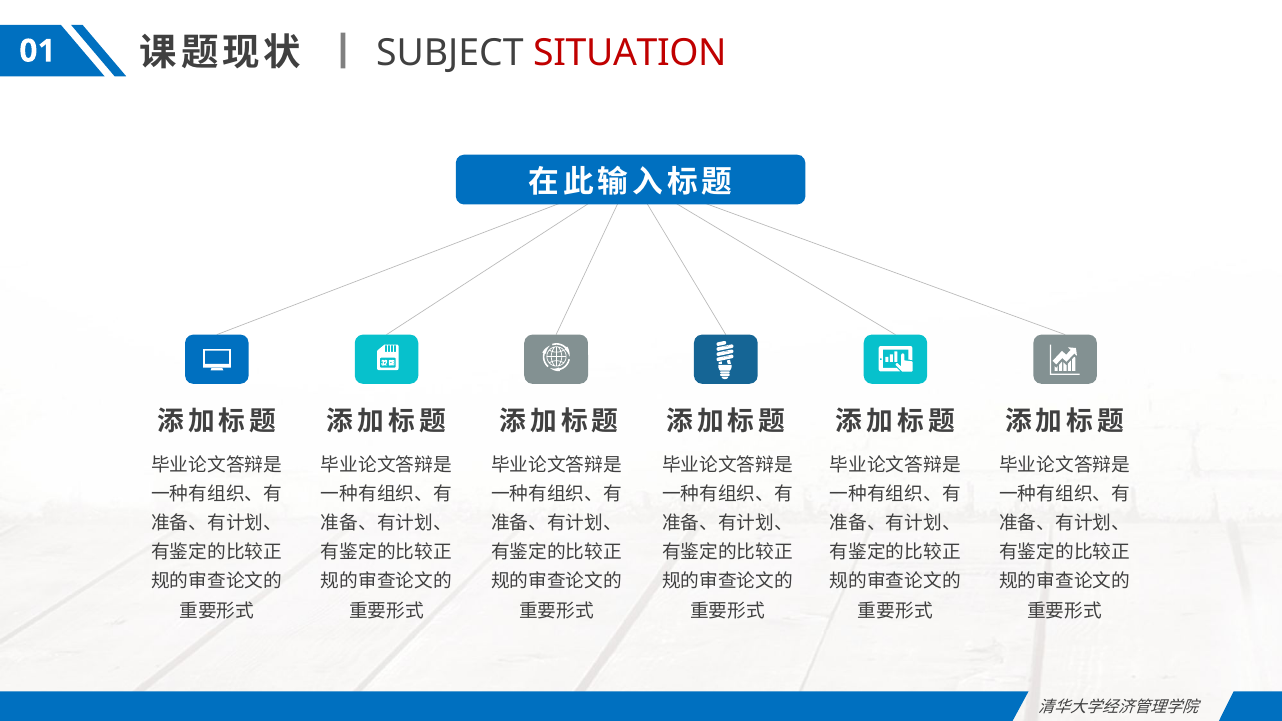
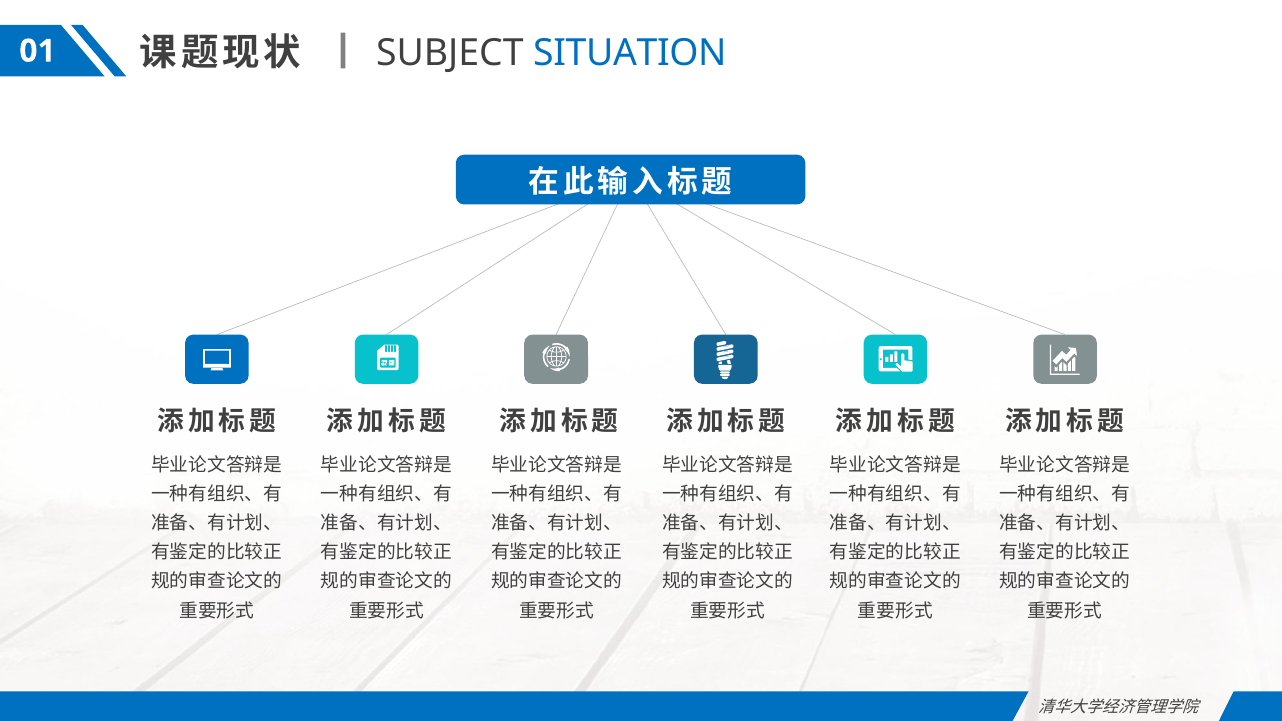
SITUATION colour: red -> blue (630, 53)
